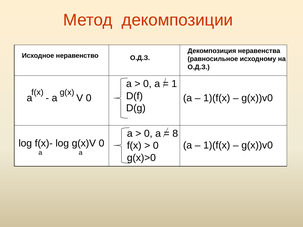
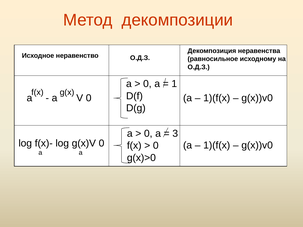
8: 8 -> 3 (175, 134)
